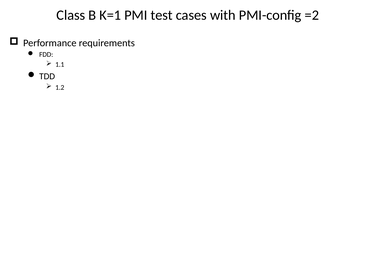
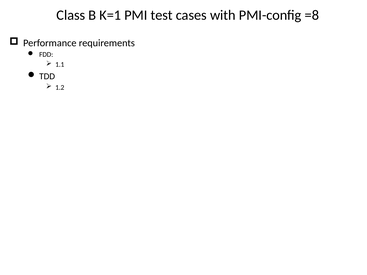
=2: =2 -> =8 (312, 15)
